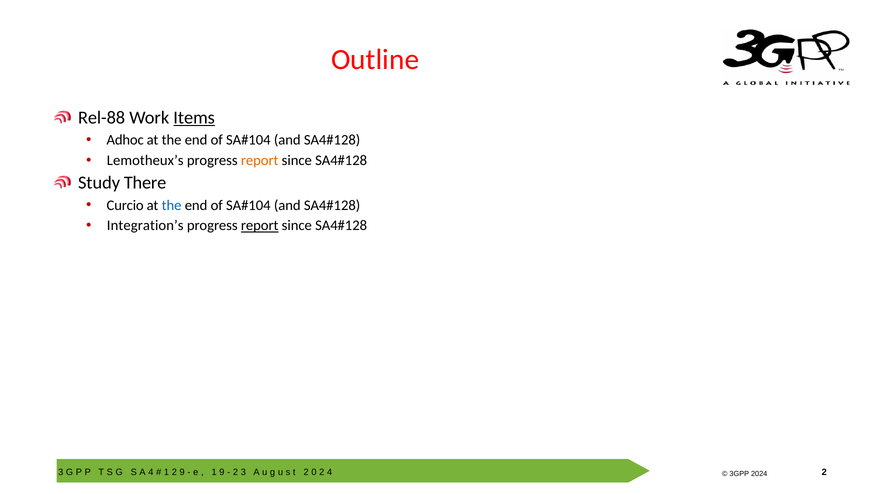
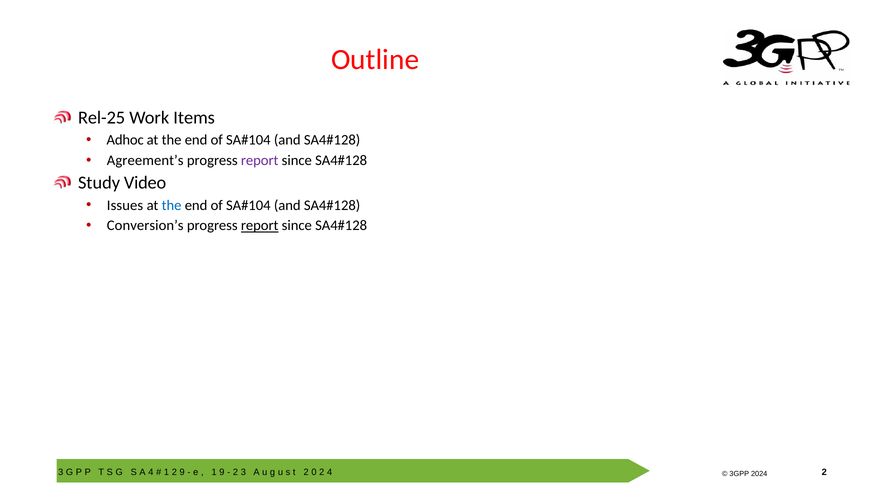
Rel-88: Rel-88 -> Rel-25 (102, 118)
Items underline: present -> none (194, 118)
Lemotheux’s: Lemotheux’s -> Agreement’s (145, 161)
report colour: orange -> purple (260, 161)
There: There -> Video (145, 183)
Curcio: Curcio -> Issues (125, 205)
Integration’s: Integration’s -> Conversion’s (145, 226)
